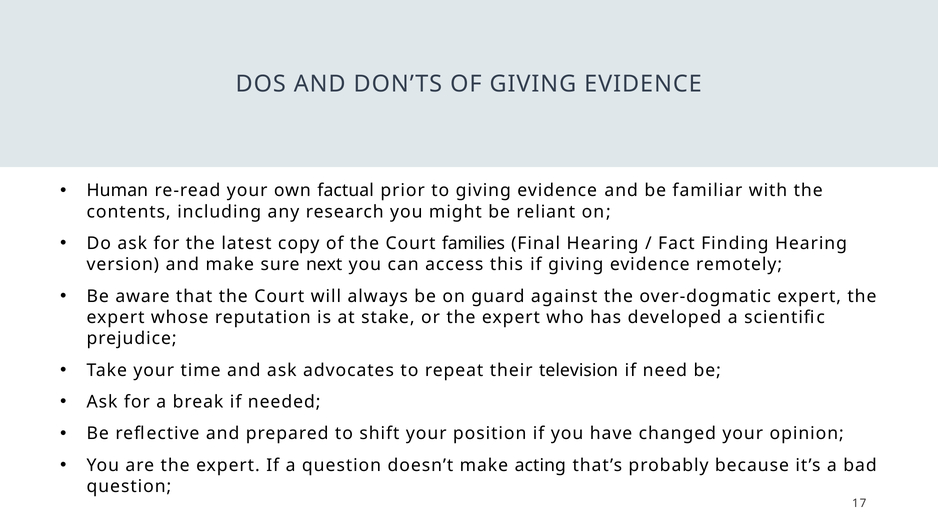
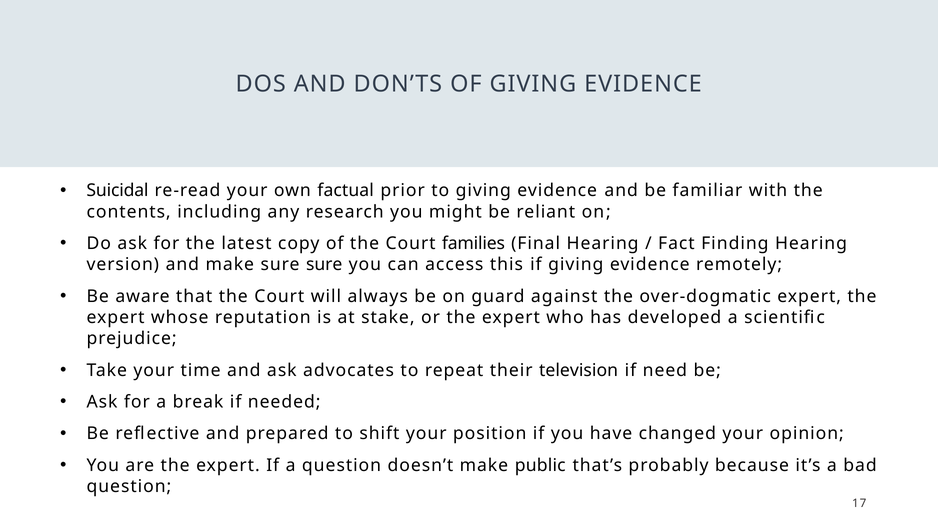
Human: Human -> Suicidal (117, 191)
sure next: next -> sure (324, 264)
acting: acting -> public (540, 465)
